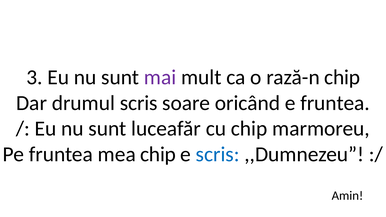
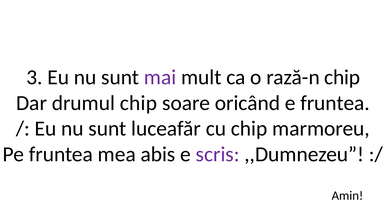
drumul scris: scris -> chip (139, 103)
mea chip: chip -> abis (158, 154)
scris colour: blue -> purple (218, 154)
